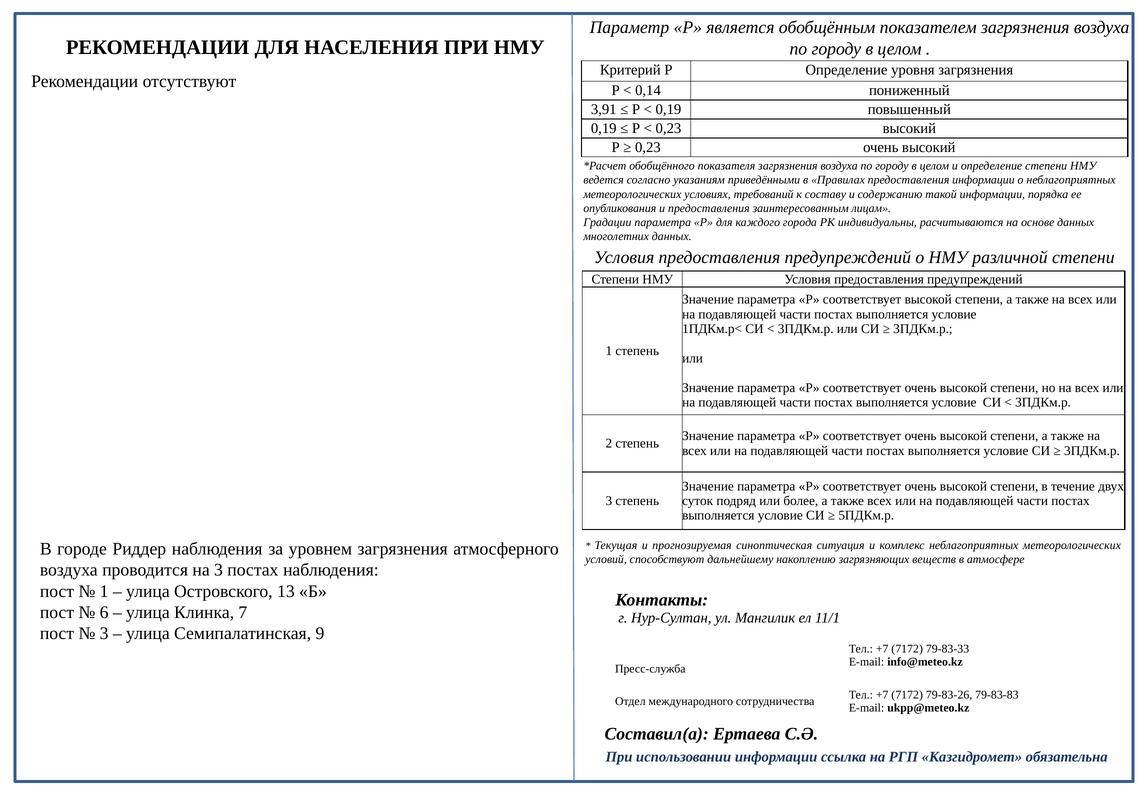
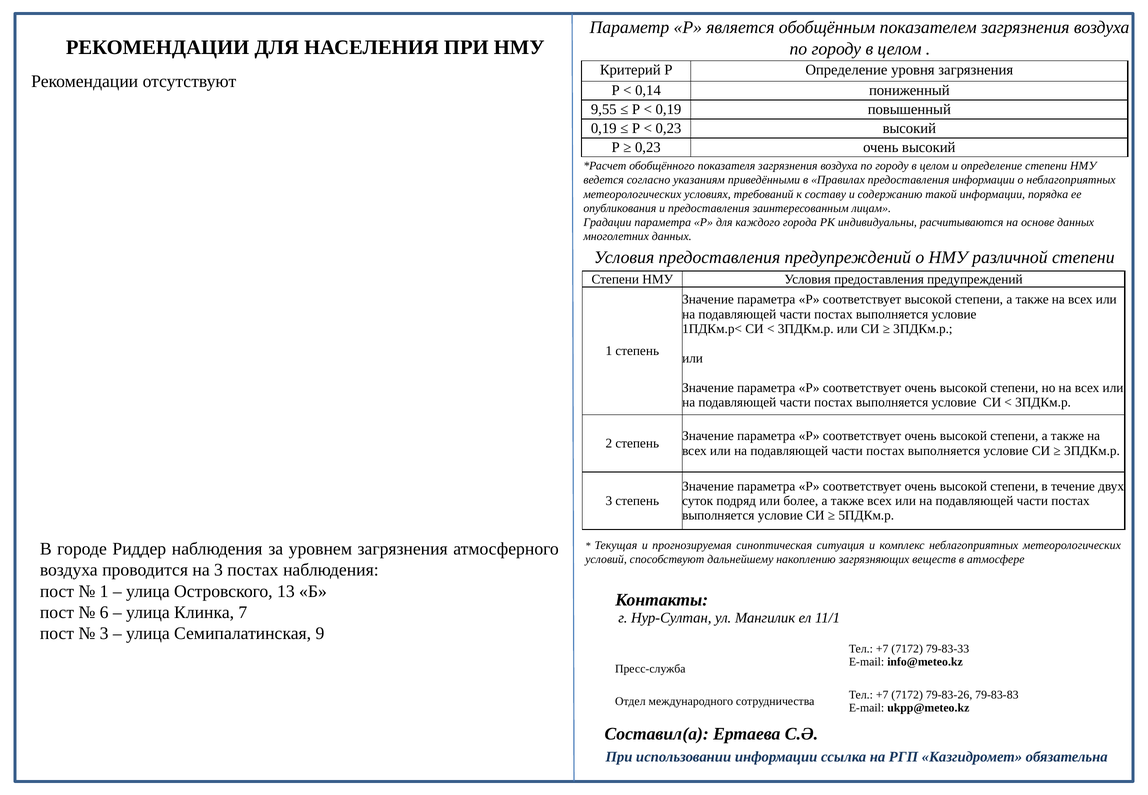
3,91: 3,91 -> 9,55 (604, 109)
